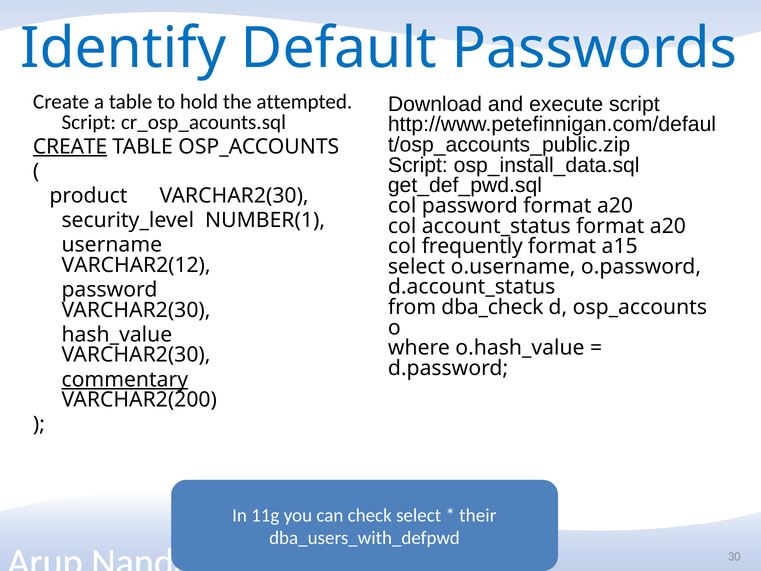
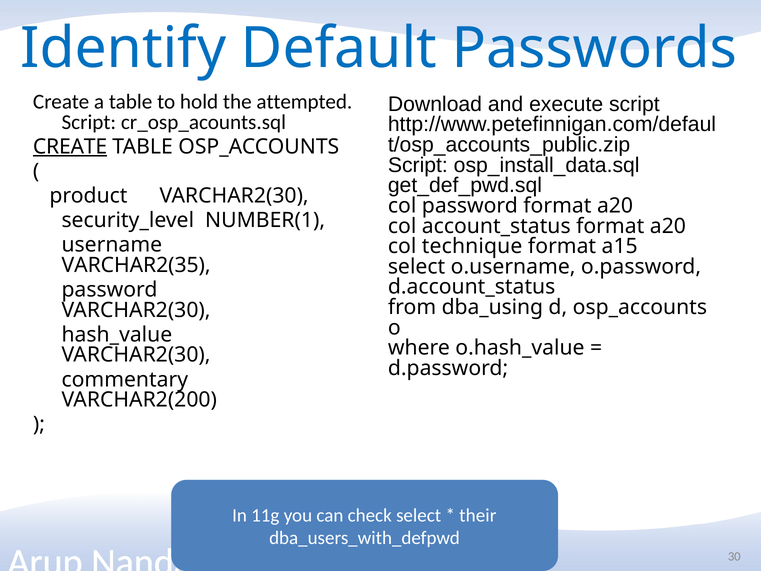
frequently: frequently -> technique (472, 246)
VARCHAR2(12: VARCHAR2(12 -> VARCHAR2(35 (136, 265)
dba_check: dba_check -> dba_using (492, 307)
commentary underline: present -> none (125, 379)
